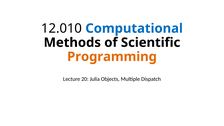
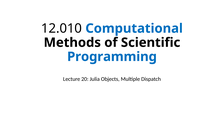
Programming colour: orange -> blue (112, 57)
